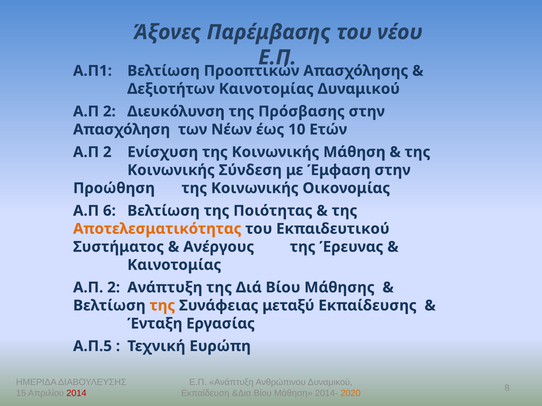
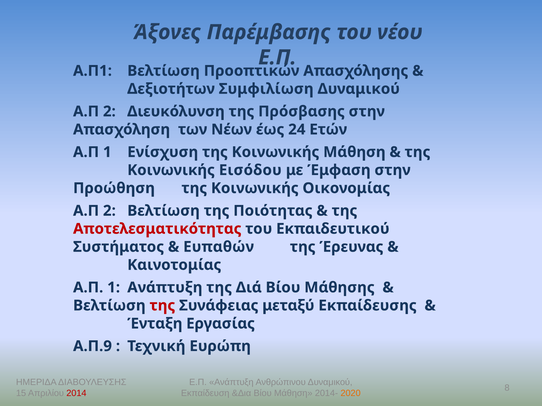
Δεξιοτήτων Καινοτομίας: Καινοτομίας -> Συμφιλίωση (266, 89)
10: 10 -> 24 (297, 130)
2: 2 -> 1 (107, 152)
Σύνδεση: Σύνδεση -> Εισόδου (250, 170)
6: 6 -> 2 (109, 211)
Αποτελεσματικότητας colour: orange -> red (157, 229)
Ανέργους: Ανέργους -> Ευπαθών (219, 247)
2: 2 -> 1 (114, 288)
της colour: orange -> red (162, 306)
Α.Π.5: Α.Π.5 -> Α.Π.9 (92, 347)
